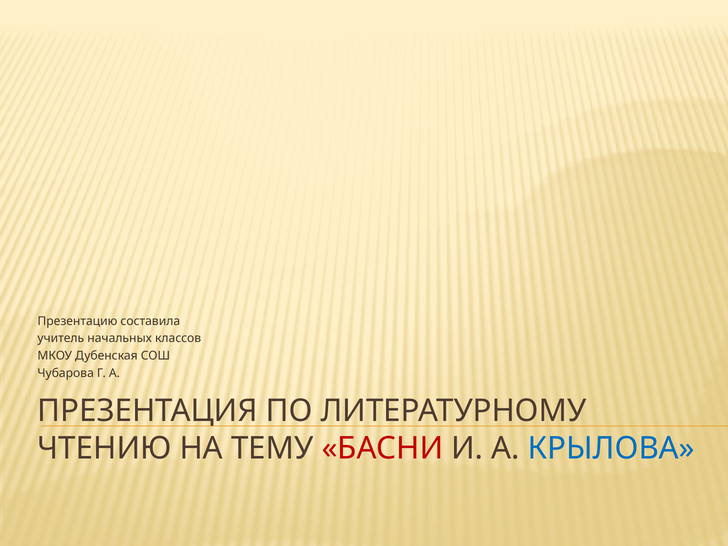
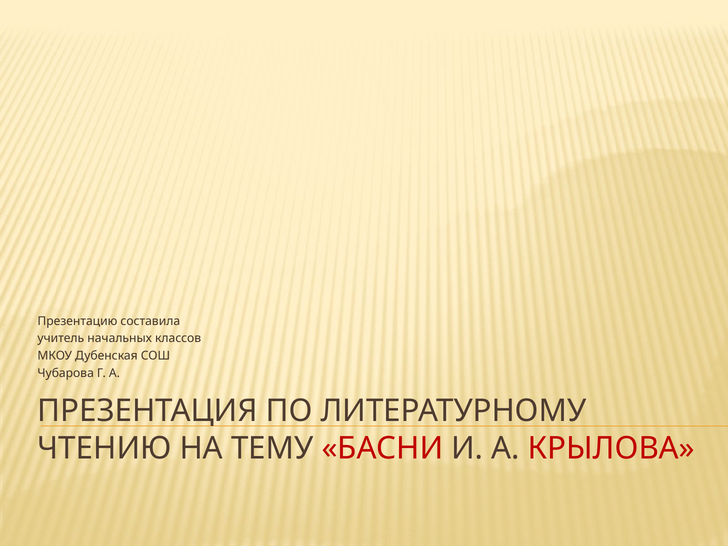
КРЫЛОВА colour: blue -> red (611, 449)
